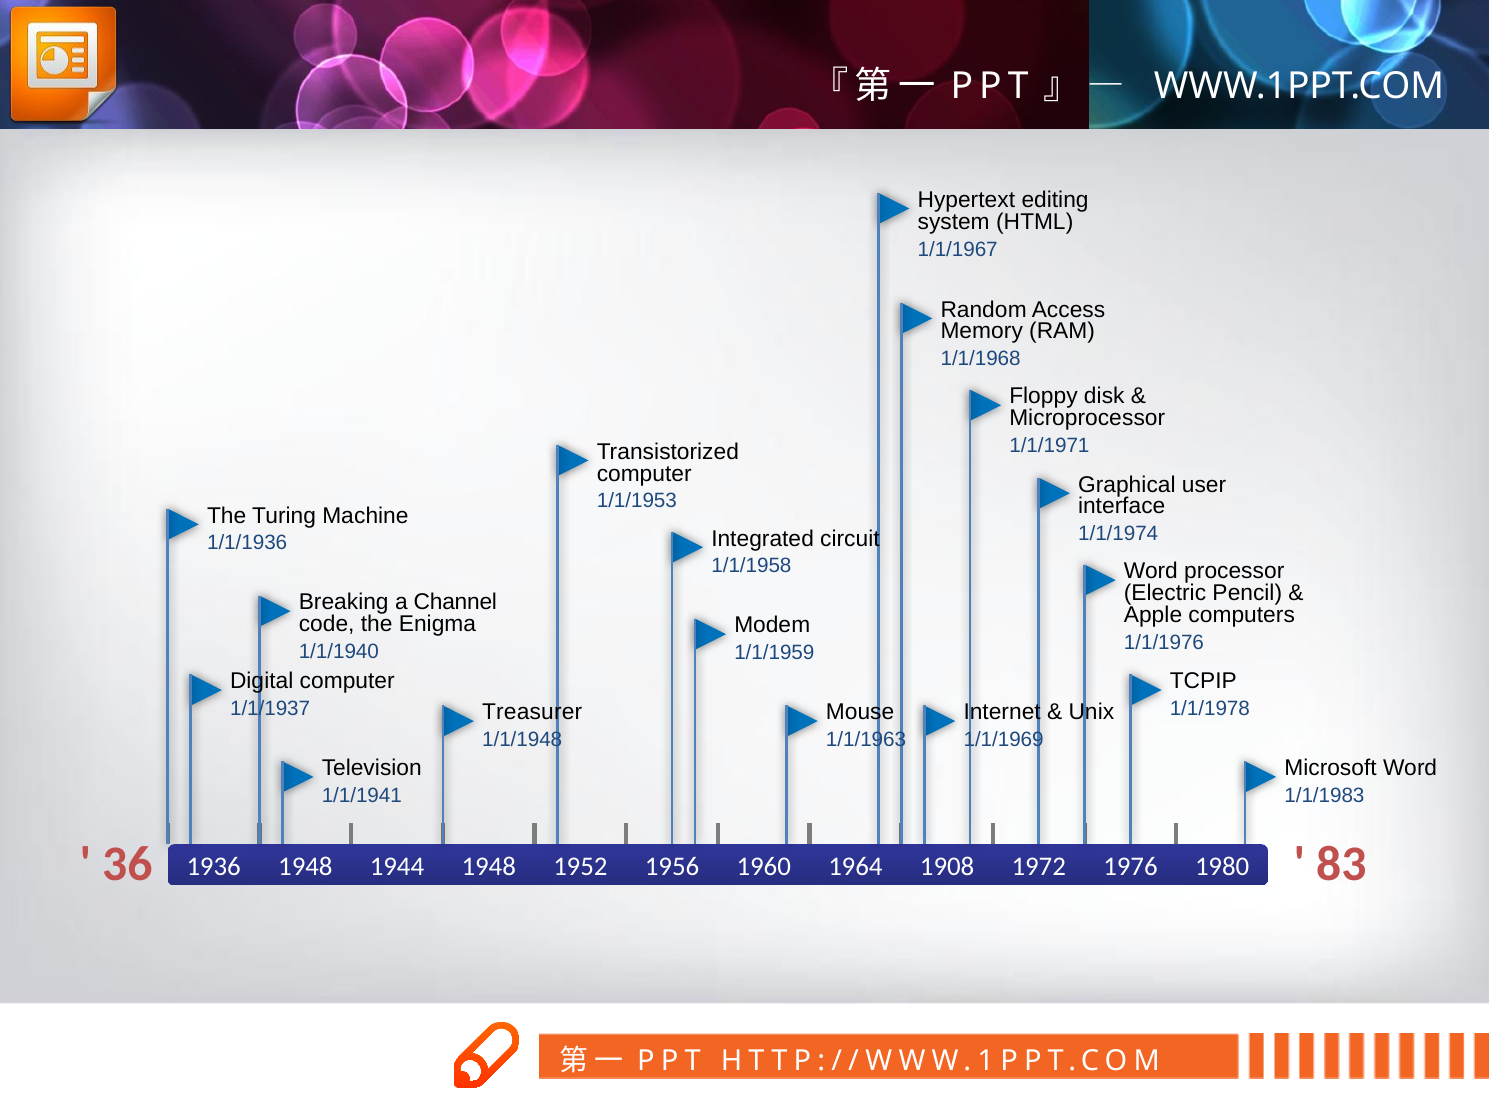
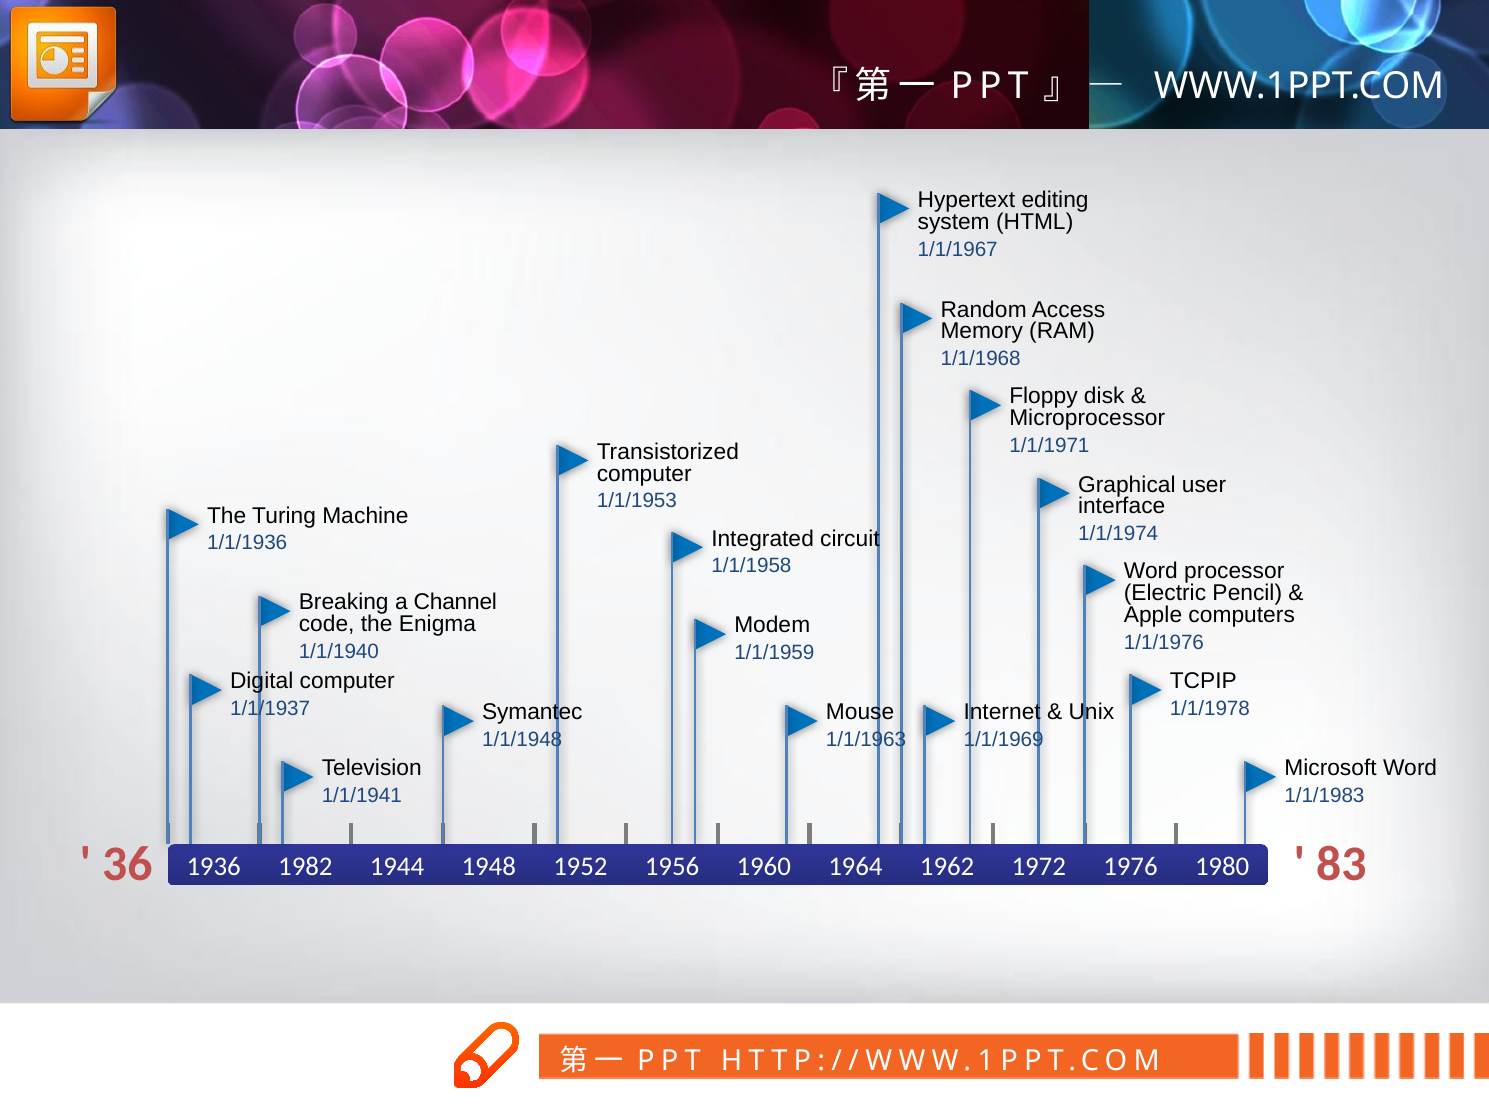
Treasurer: Treasurer -> Symantec (532, 712)
1936 1948: 1948 -> 1982 (305, 866)
1908: 1908 -> 1962 (947, 866)
